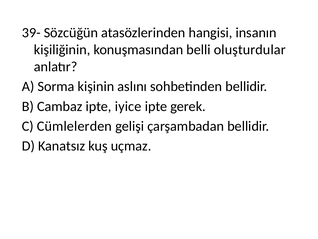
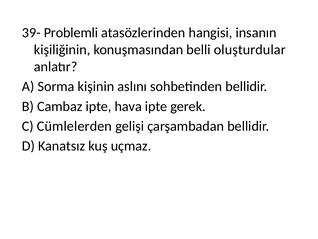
Sözcüğün: Sözcüğün -> Problemli (71, 33)
iyice: iyice -> hava (128, 106)
